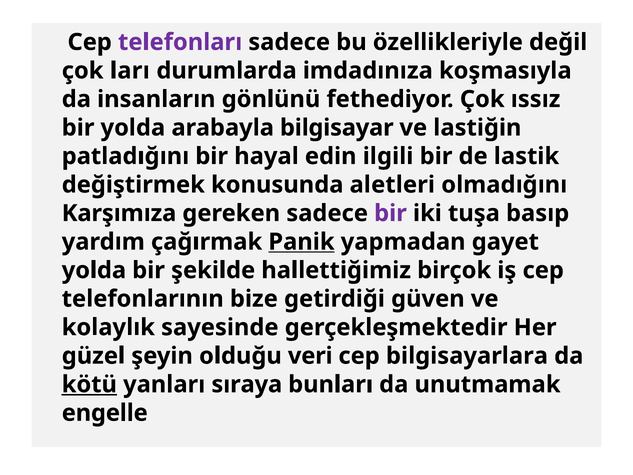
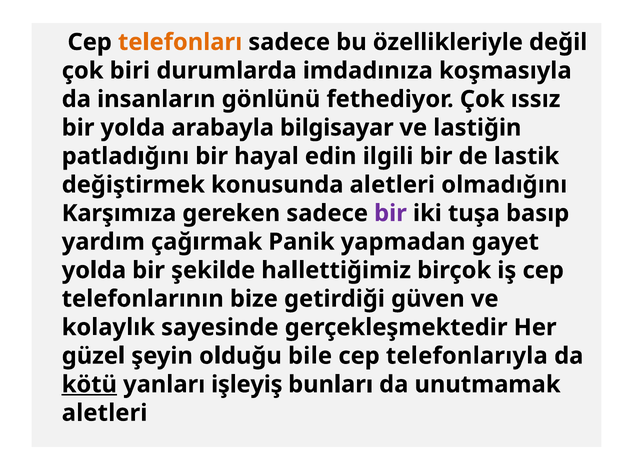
telefonları colour: purple -> orange (180, 42)
ları: ları -> biri (130, 71)
Panik underline: present -> none (301, 242)
veri: veri -> bile (310, 356)
bilgisayarlara: bilgisayarlara -> telefonlarıyla (467, 356)
sıraya: sıraya -> işleyiş (247, 384)
engelle: engelle -> aletleri (105, 413)
